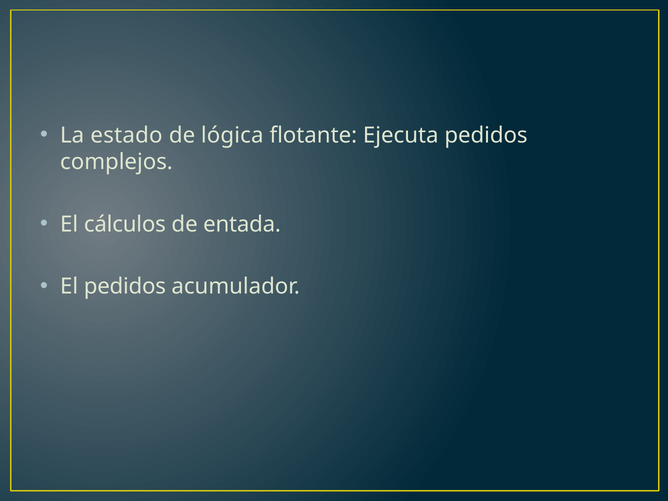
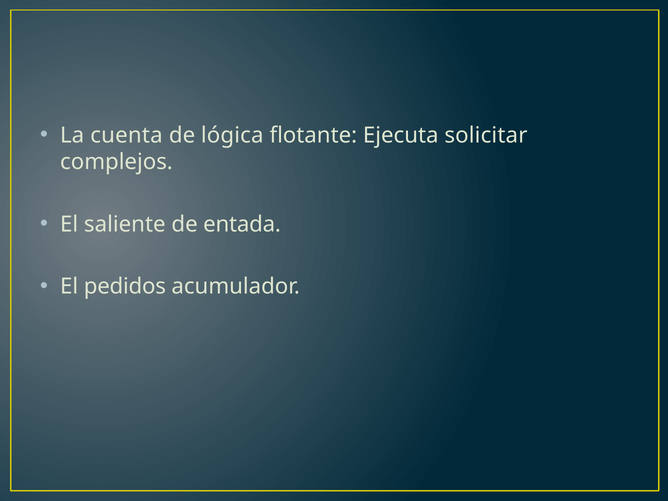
estado: estado -> cuenta (127, 135)
Ejecuta pedidos: pedidos -> solicitar (486, 135)
cálculos: cálculos -> saliente (125, 224)
